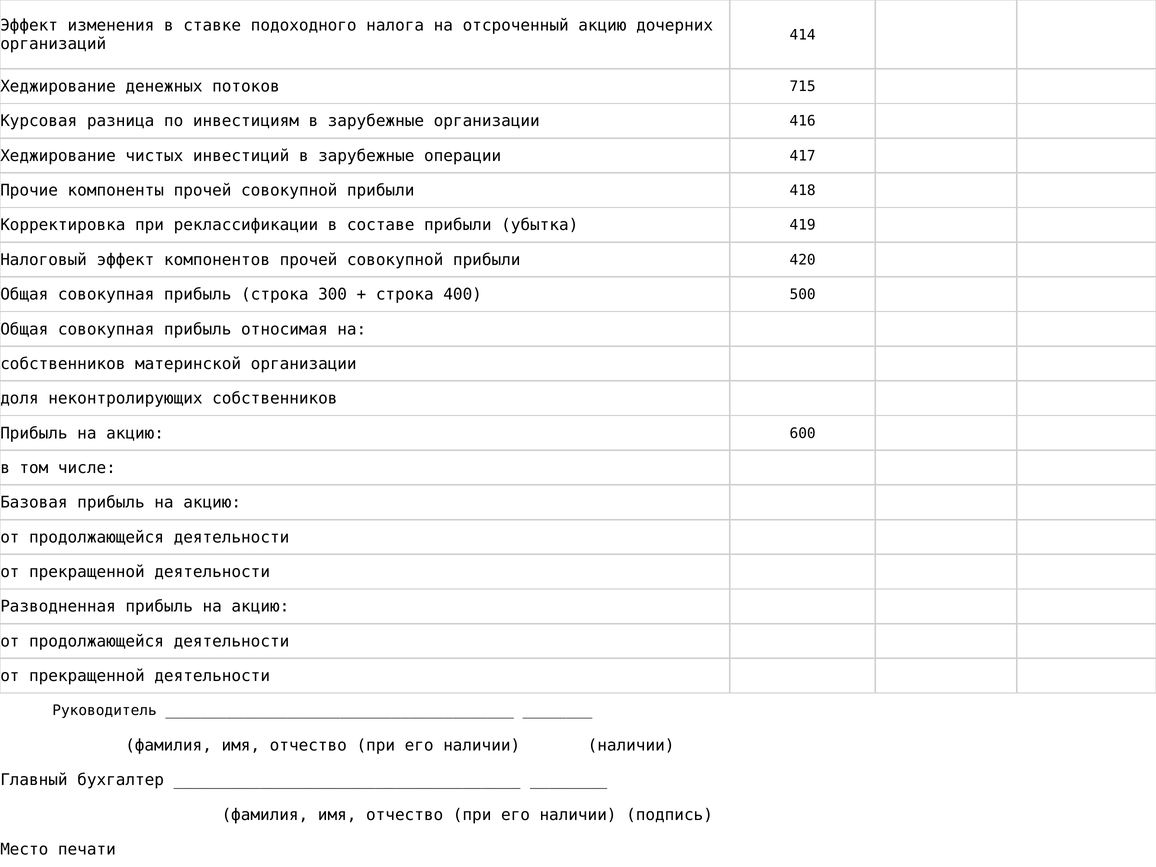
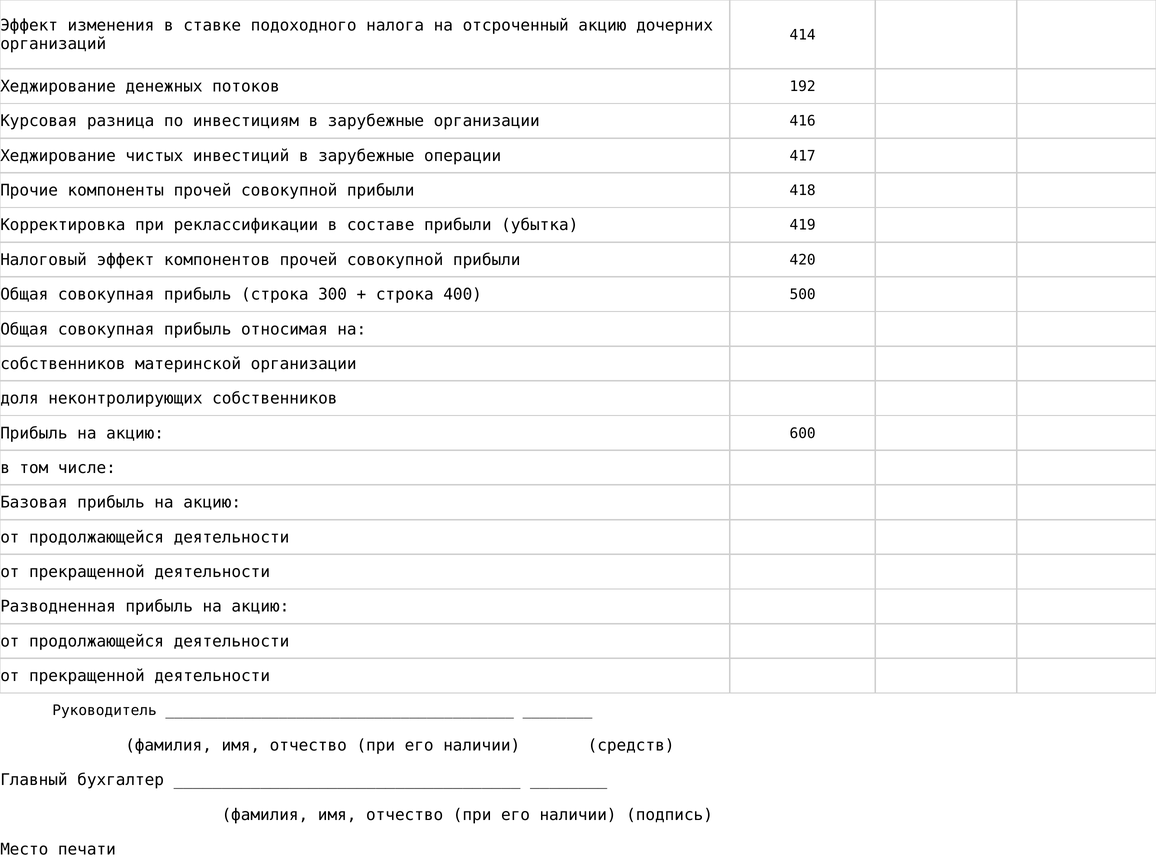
715: 715 -> 192 (803, 86)
наличии наличии: наличии -> средств (631, 745)
